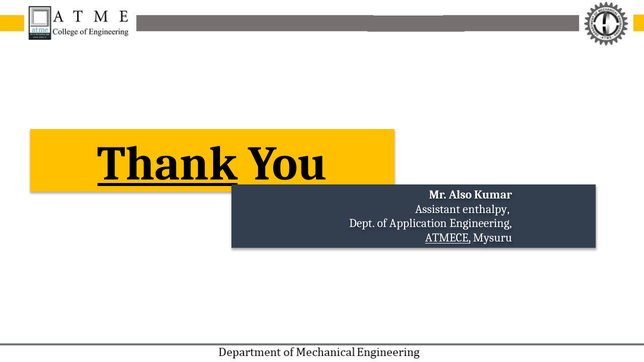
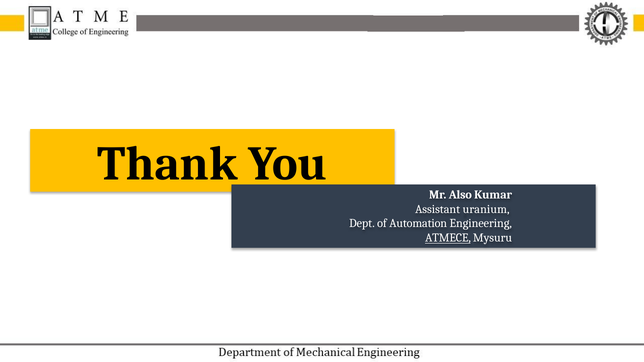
Thank underline: present -> none (167, 164)
enthalpy: enthalpy -> uranium (486, 209)
Application: Application -> Automation (418, 224)
